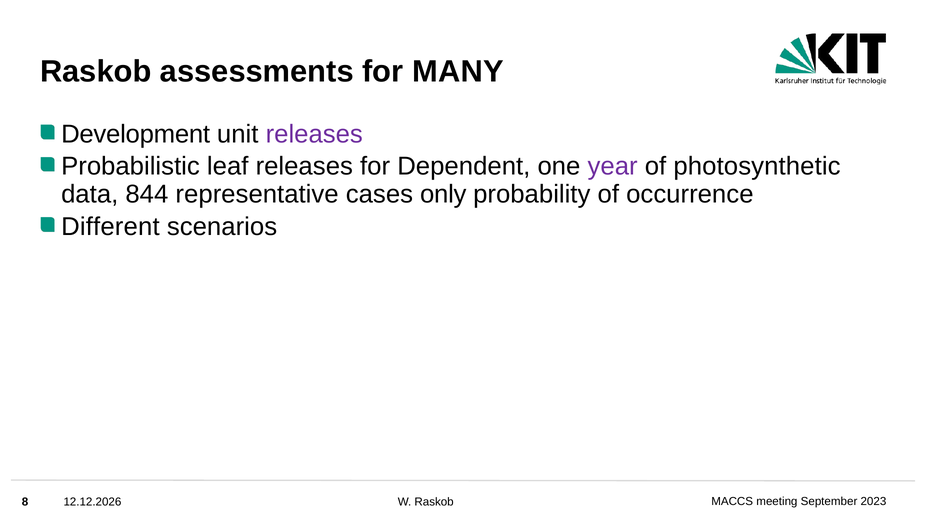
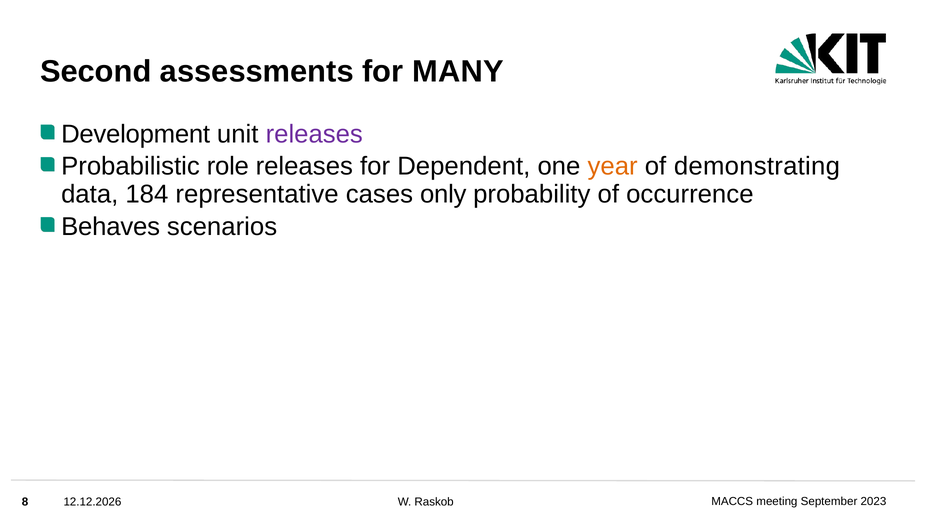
Raskob: Raskob -> Second (96, 71)
leaf: leaf -> role (228, 166)
year colour: purple -> orange (613, 166)
photosynthetic: photosynthetic -> demonstrating (757, 166)
844: 844 -> 184 (147, 194)
Different: Different -> Behaves (111, 227)
